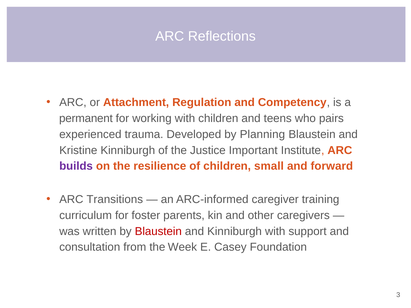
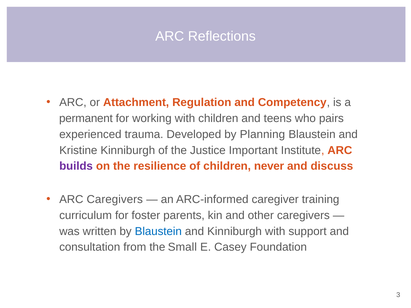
small: small -> never (269, 166)
forward: forward -> discuss (332, 166)
ARC Transitions: Transitions -> Caregivers (115, 199)
Blaustein colour: red -> blue (158, 231)
Week: Week -> Small (182, 247)
